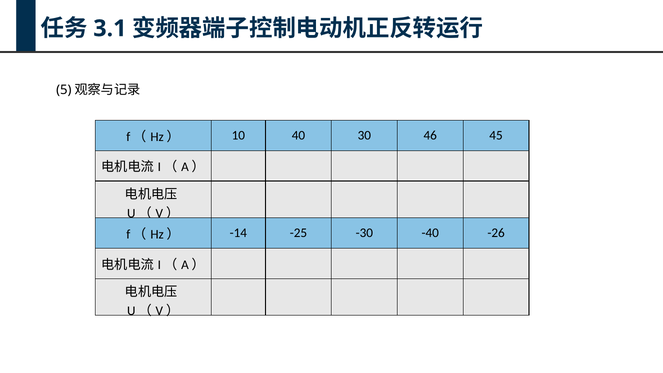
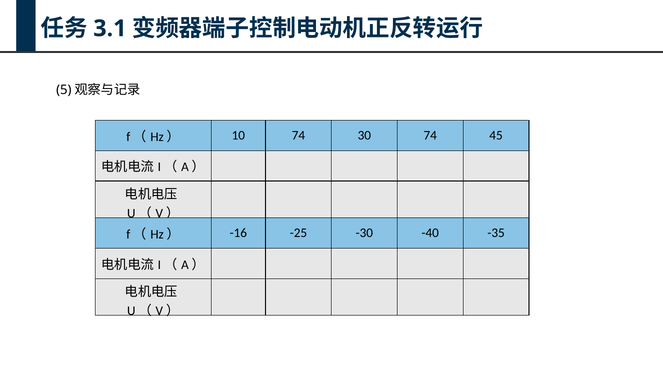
10 40: 40 -> 74 (298, 135)
30 46: 46 -> 74 (430, 135)
-14: -14 -> -16 (238, 233)
-26: -26 -> -35 (496, 233)
